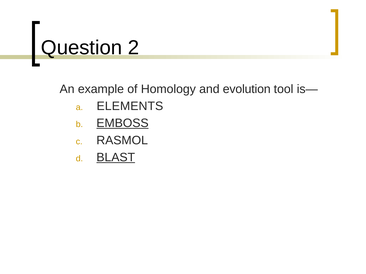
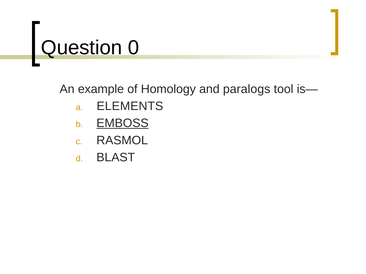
2: 2 -> 0 (134, 48)
evolution: evolution -> paralogs (247, 89)
BLAST underline: present -> none (116, 158)
